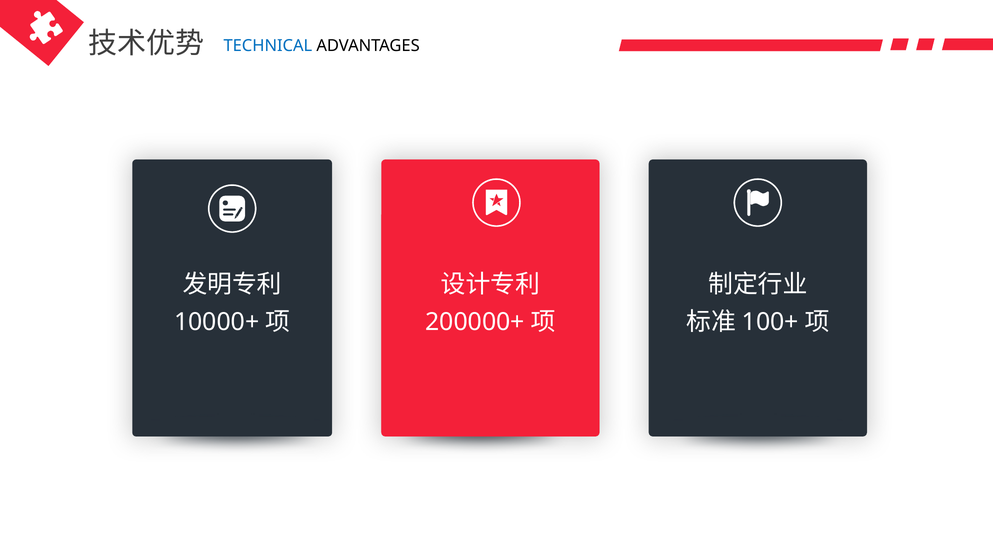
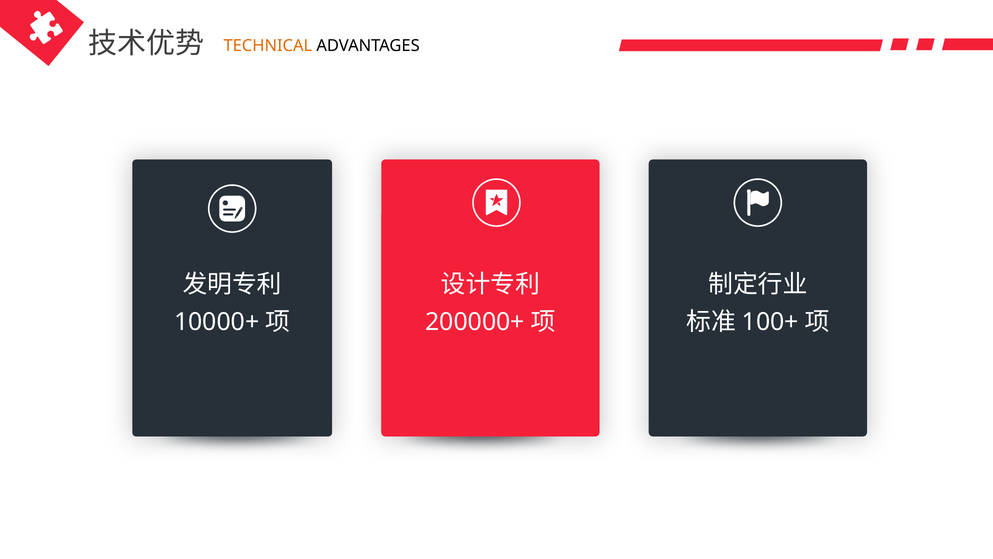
TECHNICAL colour: blue -> orange (268, 46)
